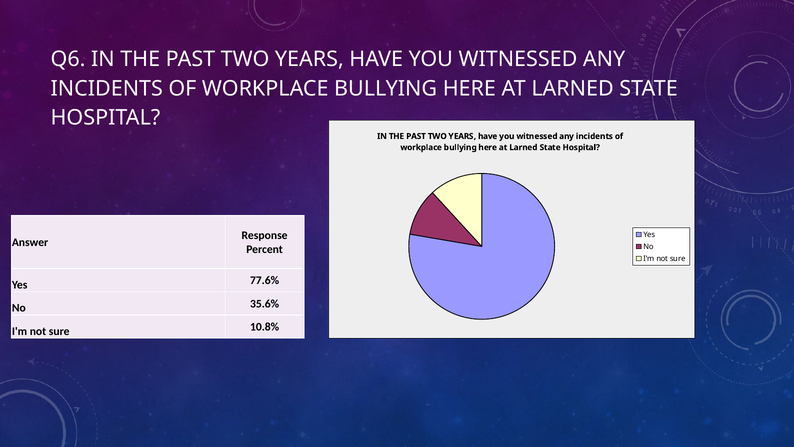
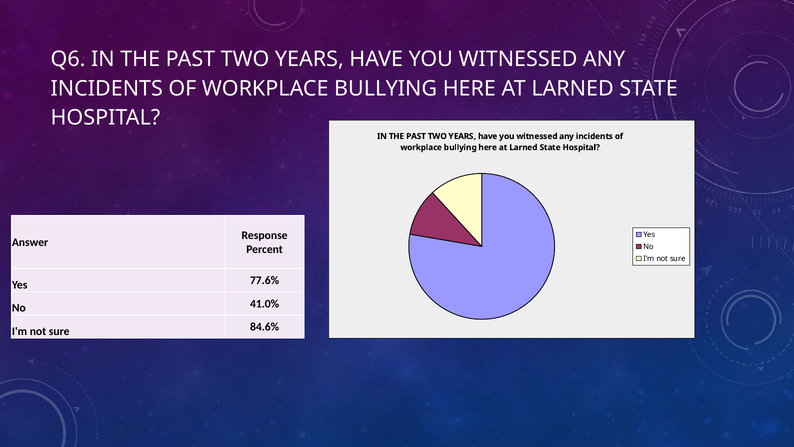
35.6%: 35.6% -> 41.0% (265, 303)
10.8%: 10.8% -> 84.6% (265, 327)
